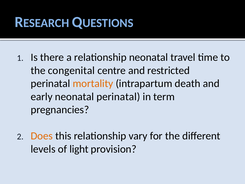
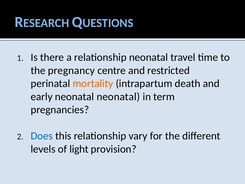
congenital: congenital -> pregnancy (71, 70)
neonatal perinatal: perinatal -> neonatal (118, 97)
Does colour: orange -> blue (42, 136)
